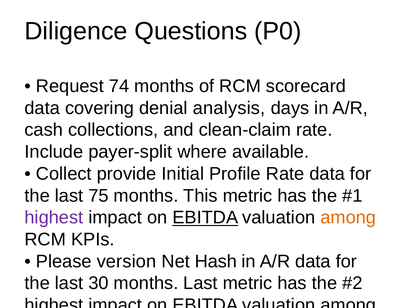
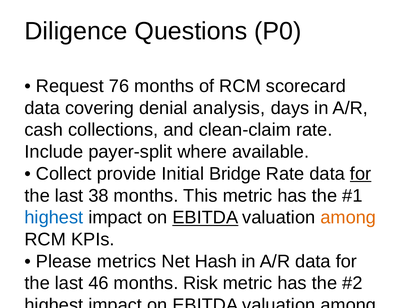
74: 74 -> 76 (119, 86)
Profile: Profile -> Bridge (235, 173)
for underline: none -> present (361, 173)
75: 75 -> 38 (98, 195)
highest colour: purple -> blue (54, 217)
version: version -> metrics (127, 261)
30: 30 -> 46 (98, 283)
months Last: Last -> Risk (201, 283)
